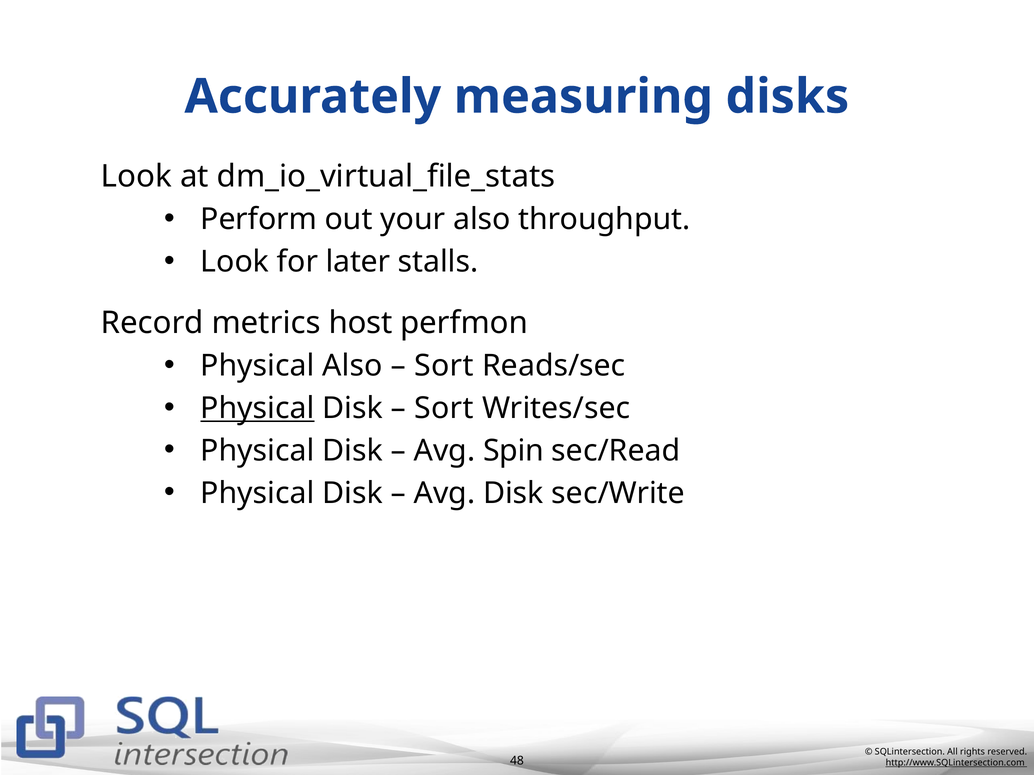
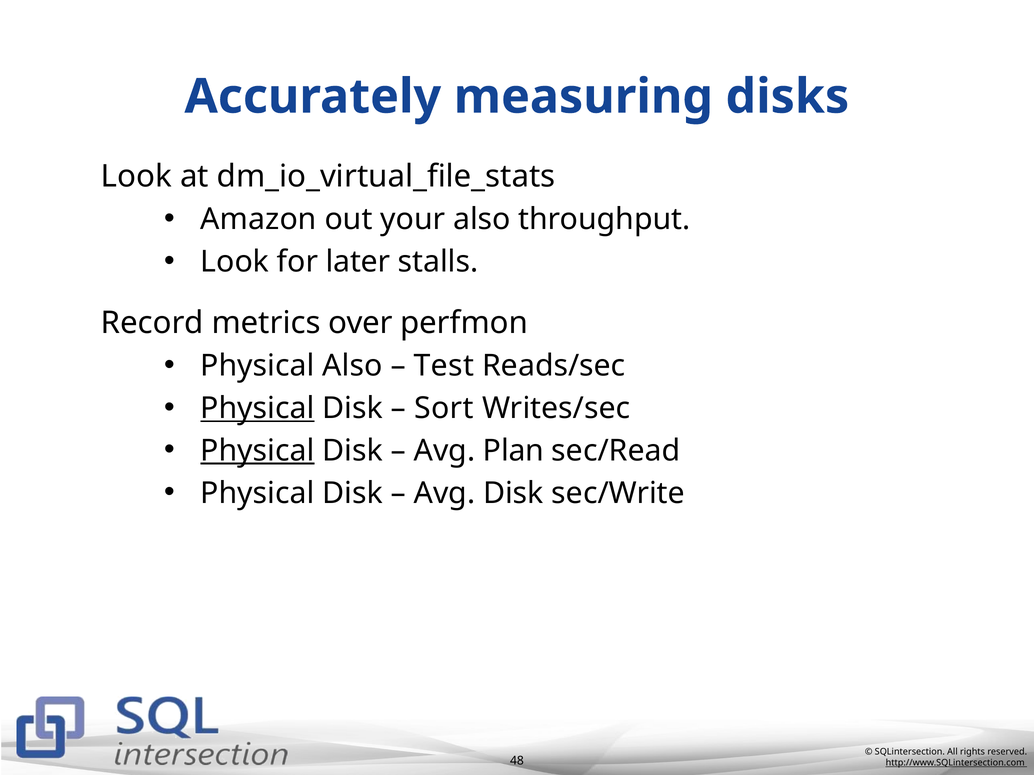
Perform: Perform -> Amazon (259, 219)
host: host -> over (361, 323)
Sort: Sort -> Test (444, 366)
Physical underline: none -> present (257, 451)
Spin: Spin -> Plan (513, 451)
